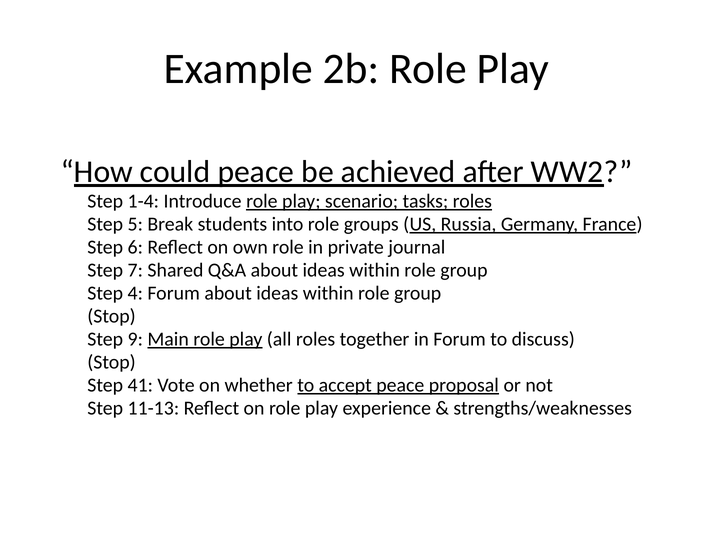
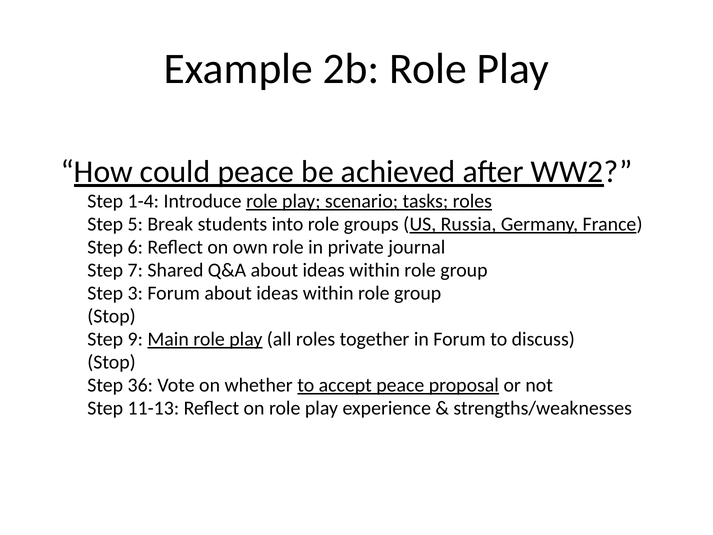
4: 4 -> 3 (135, 293)
41: 41 -> 36 (140, 385)
